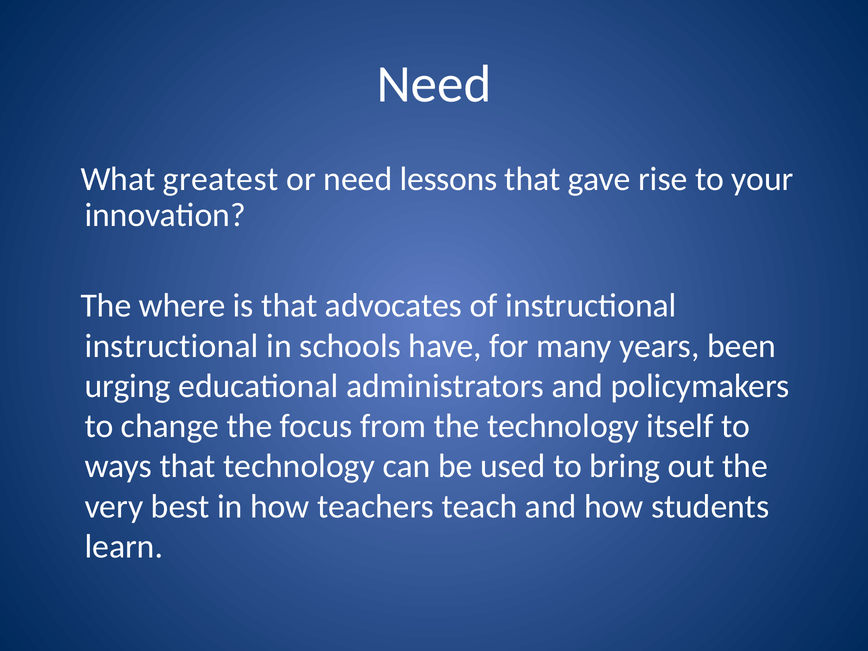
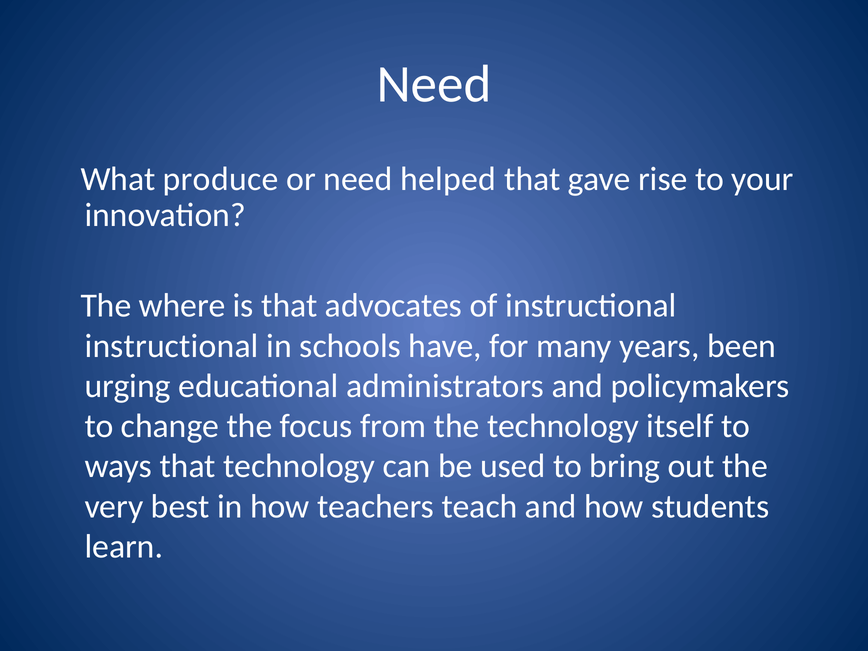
greatest: greatest -> produce (221, 179)
lessons: lessons -> helped (448, 179)
